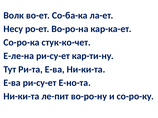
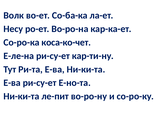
стук-ко-чет: стук-ко-чет -> коса-ко-чет (66, 43)
